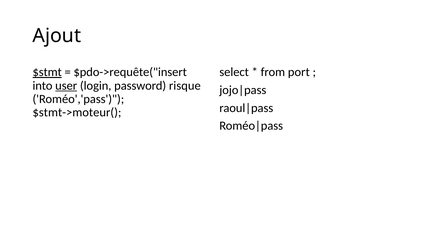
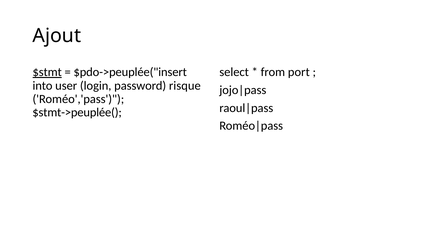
$pdo->requête("insert: $pdo->requête("insert -> $pdo->peuplée("insert (130, 72)
user underline: present -> none (66, 86)
$stmt->moteur(: $stmt->moteur( -> $stmt->peuplée( (77, 113)
